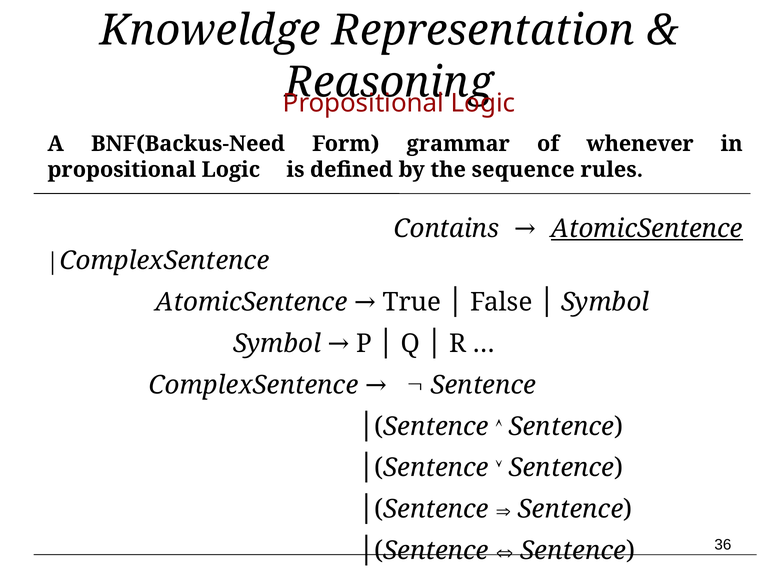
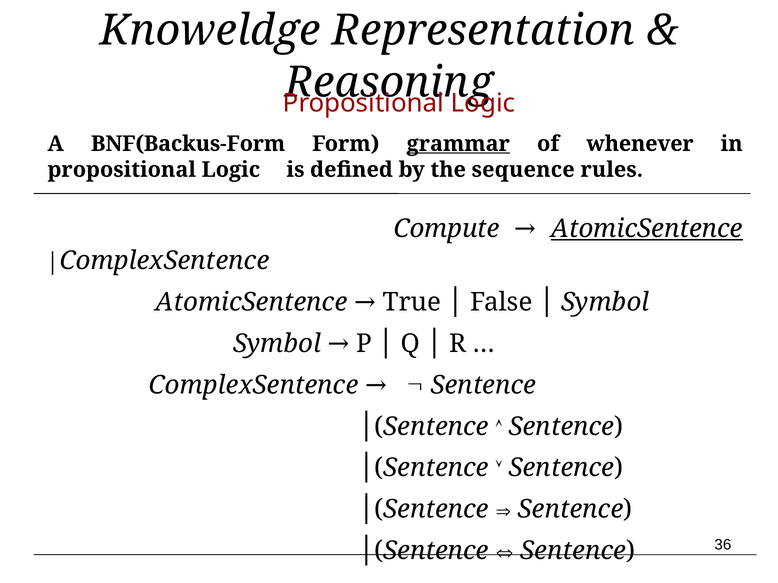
BNF(Backus-Need: BNF(Backus-Need -> BNF(Backus-Form (188, 144)
grammar underline: none -> present (458, 144)
Contains: Contains -> Compute (447, 229)
